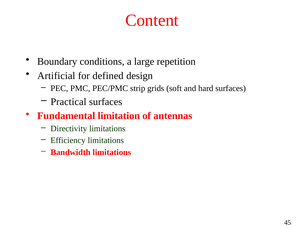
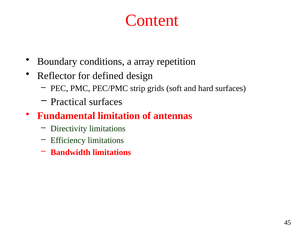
large: large -> array (144, 62)
Artificial: Artificial -> Reflector (56, 76)
